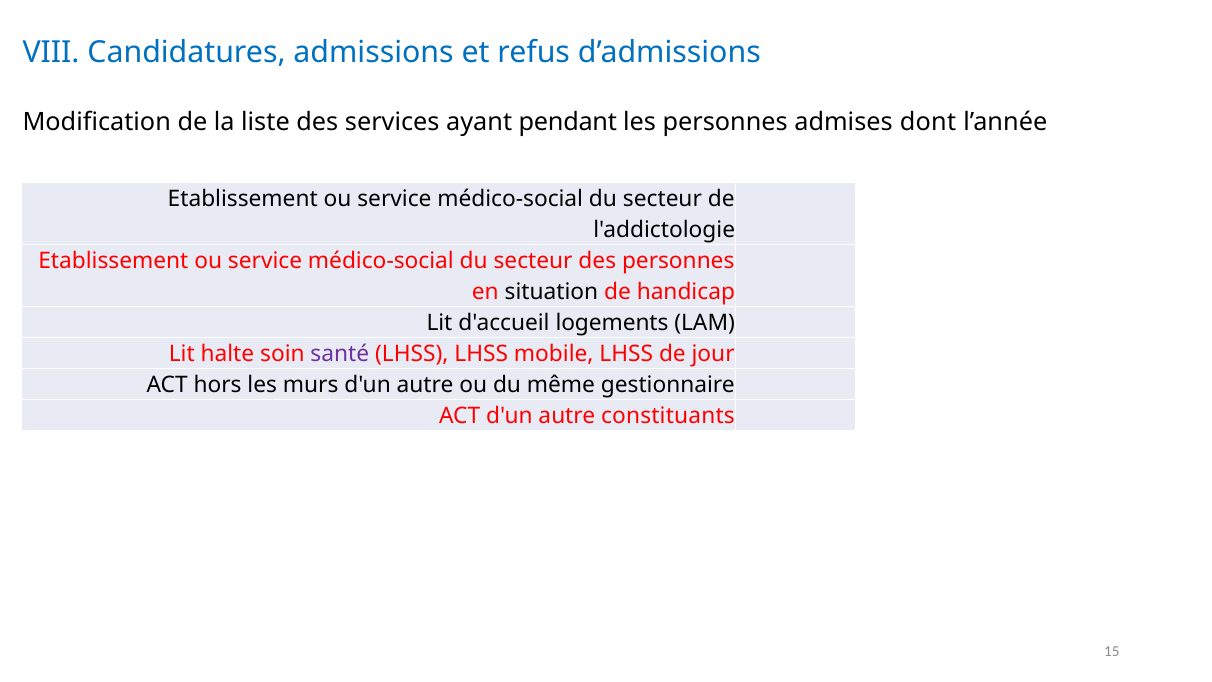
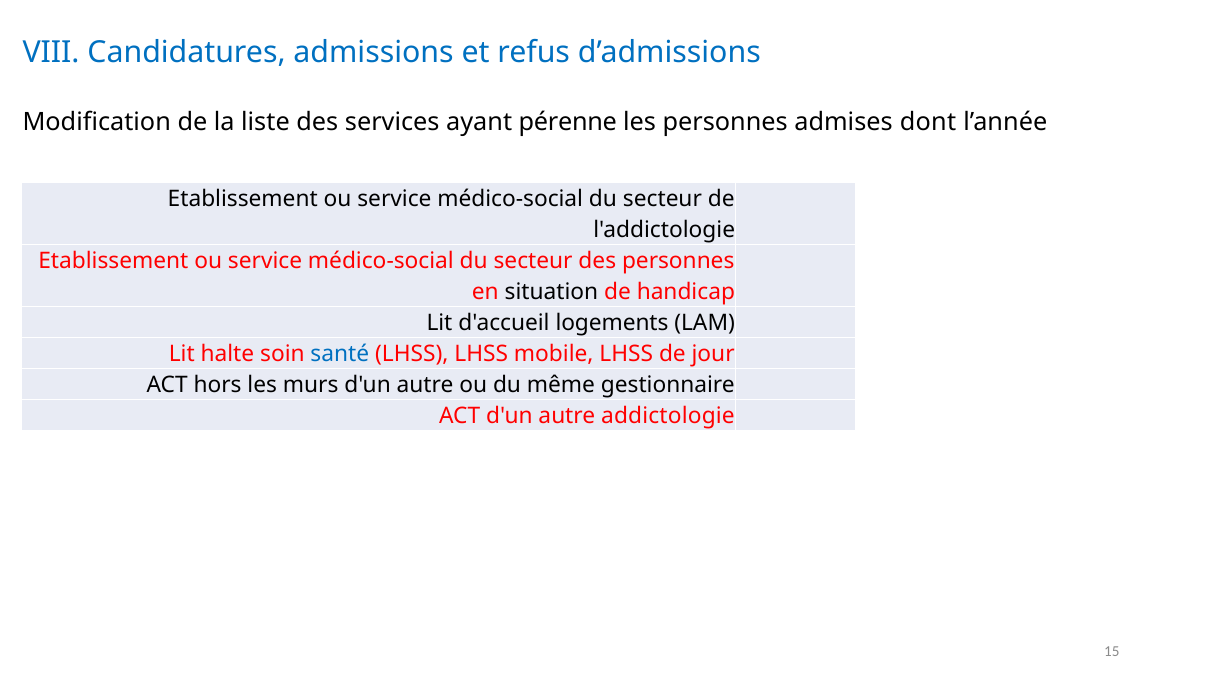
pendant: pendant -> pérenne (568, 122)
santé colour: purple -> blue (340, 354)
constituants: constituants -> addictologie (668, 416)
